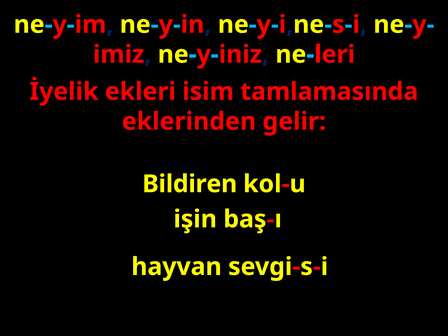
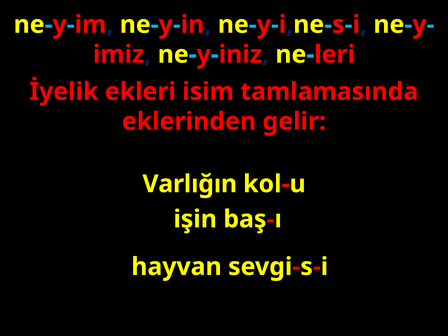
Bildiren: Bildiren -> Varlığın (190, 184)
